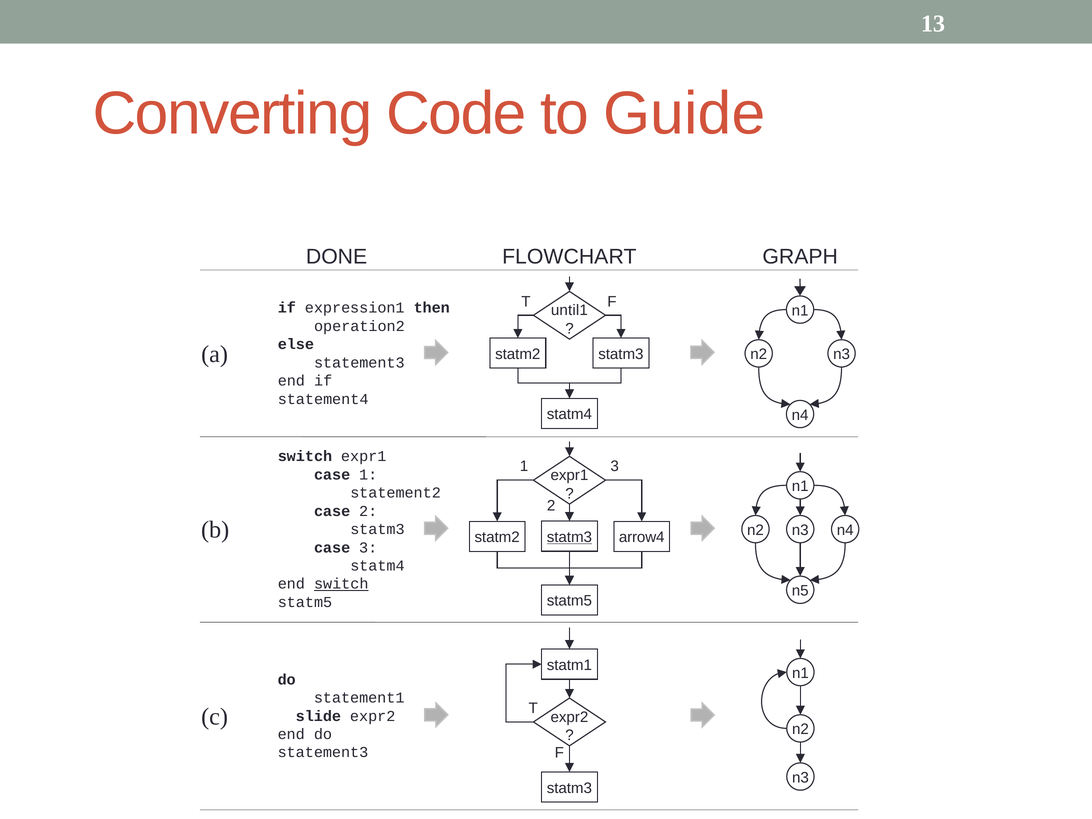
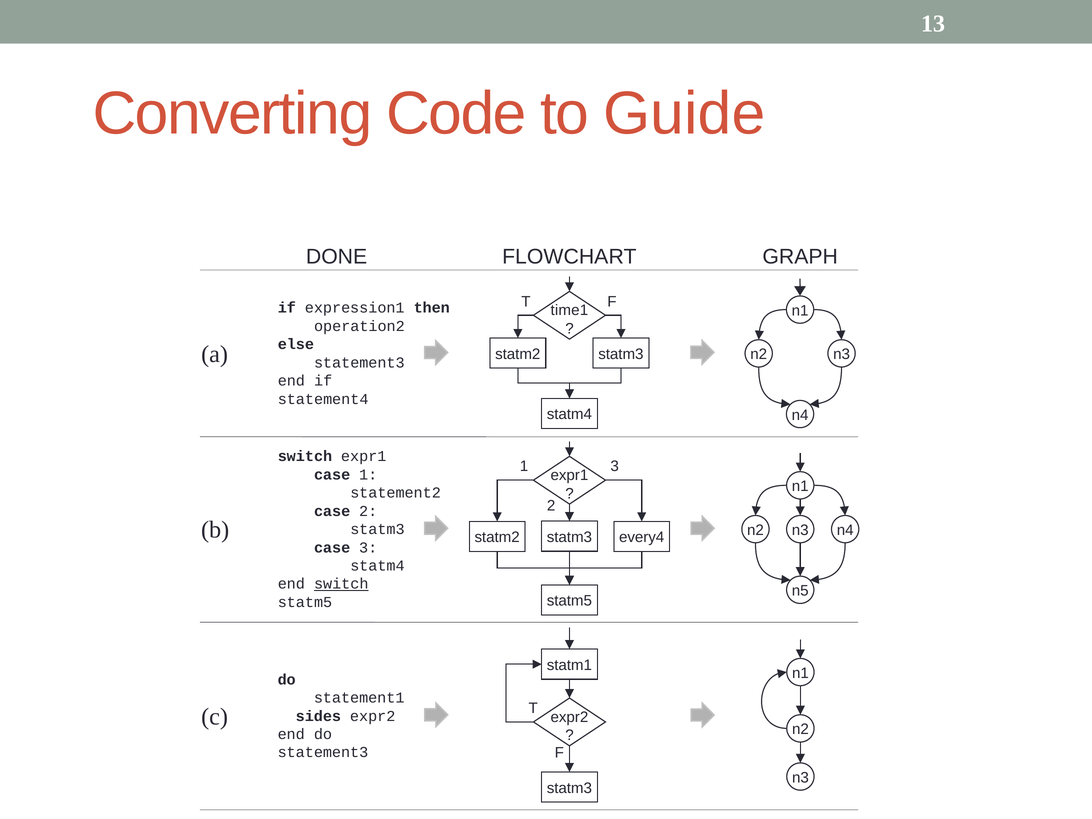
until1: until1 -> time1 (569, 310)
statm3 underline: present -> none (569, 537)
arrow4: arrow4 -> every4 (642, 537)
slide: slide -> sides (318, 716)
